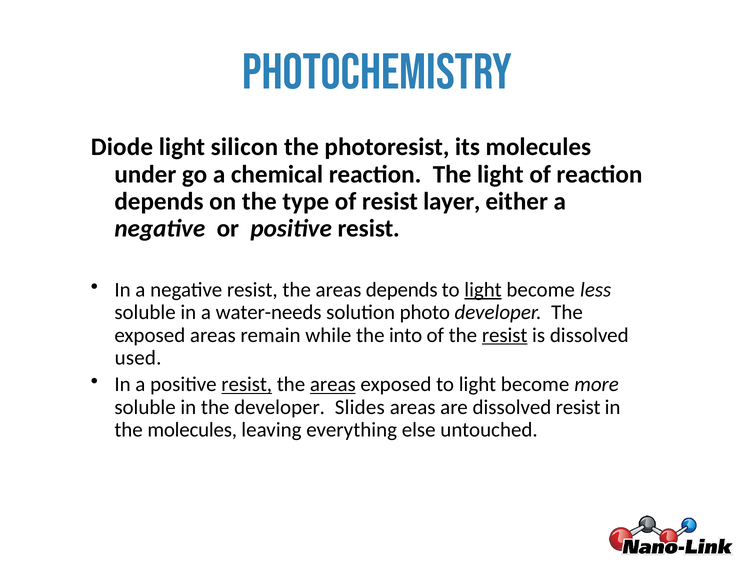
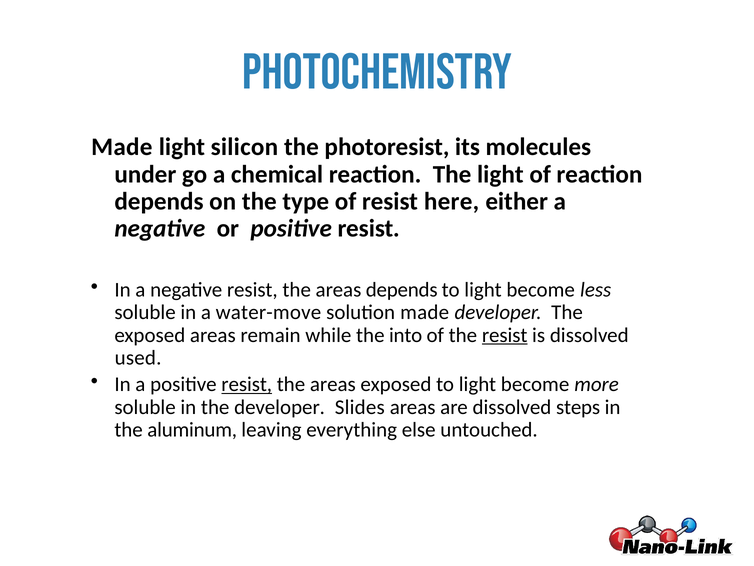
Diode: Diode -> Made (122, 147)
layer: layer -> here (452, 201)
light underline: present -> none (483, 290)
water-needs: water-needs -> water-move (268, 312)
solution photo: photo -> made (425, 312)
areas underline: present -> none (333, 384)
dissolved resist: resist -> steps (578, 407)
the molecules: molecules -> aluminum (192, 429)
